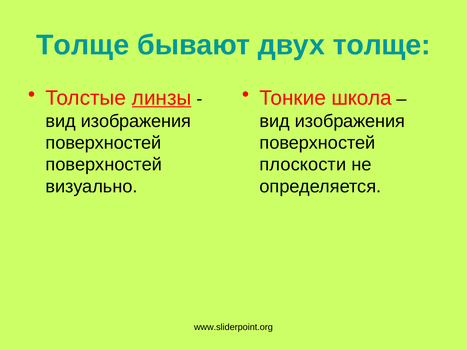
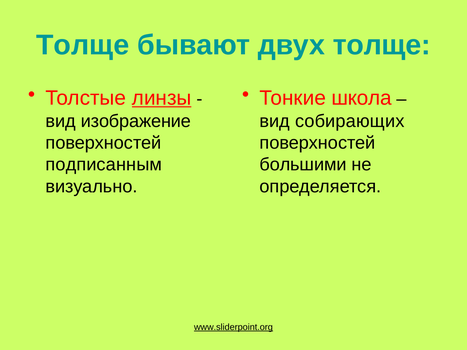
изображения: изображения -> изображение (136, 121)
изображения: изображения -> собирающих (350, 121)
поверхностей: поверхностей -> подписанным (104, 165)
плоскости: плоскости -> большими (303, 165)
www.sliderpoint.org underline: none -> present (233, 327)
